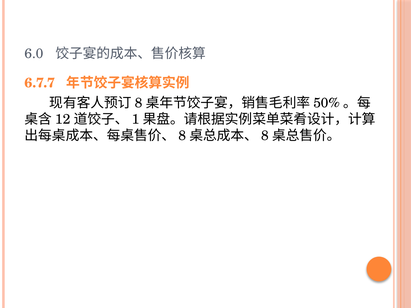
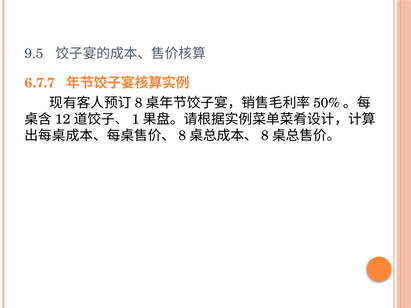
6.0: 6.0 -> 9.5 (34, 54)
